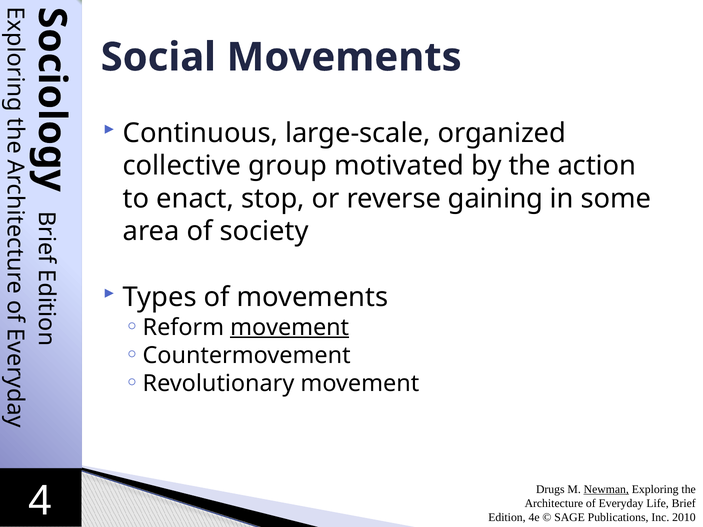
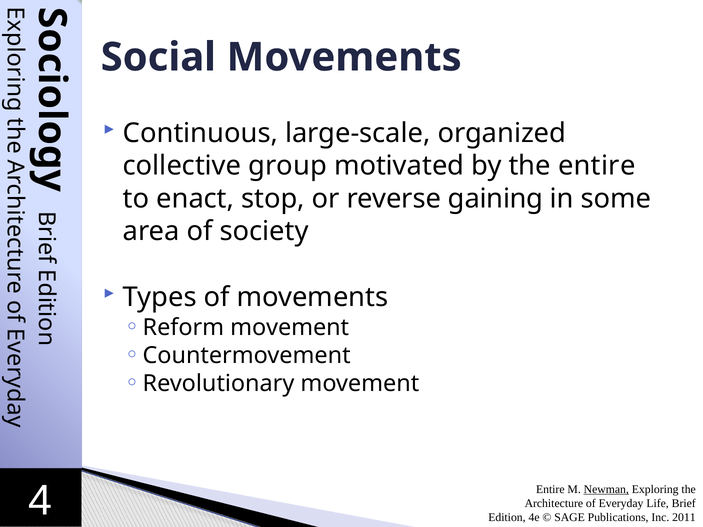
the action: action -> entire (597, 166)
movement underline: present -> none (290, 327)
Drugs: Drugs -> Entire (550, 489)
2010: 2010 -> 2011 (684, 518)
